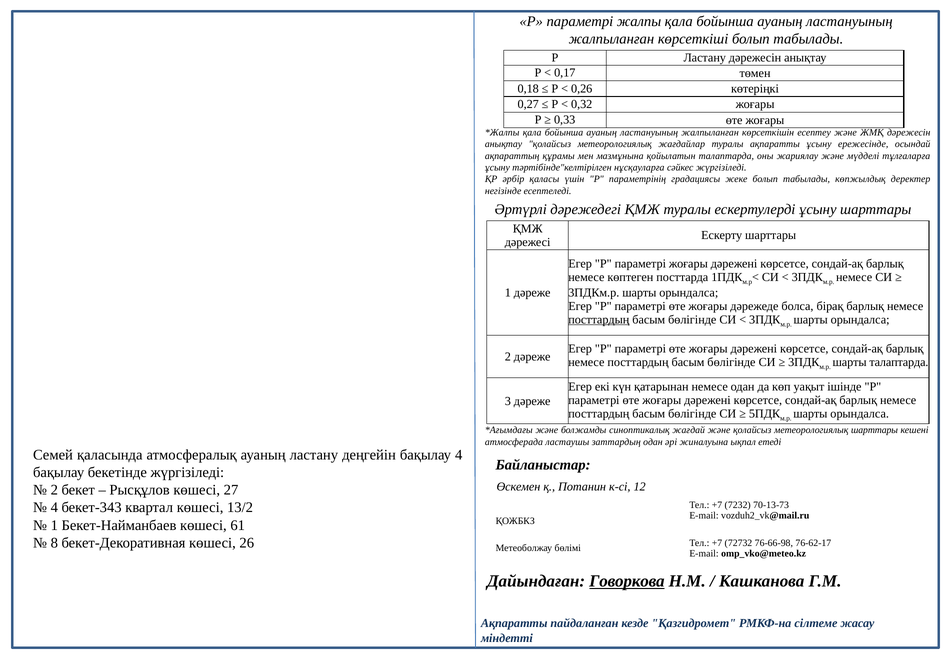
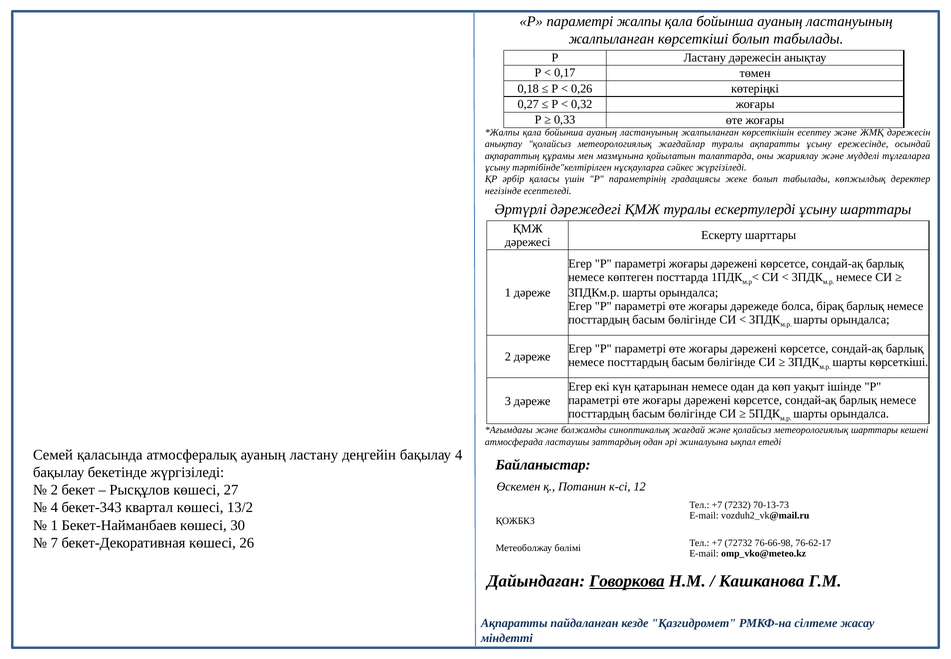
посттардың underline: present -> none (599, 319)
шарты талаптарда: талаптарда -> көрсеткіші (899, 362)
61: 61 -> 30 (238, 525)
8: 8 -> 7 (54, 542)
